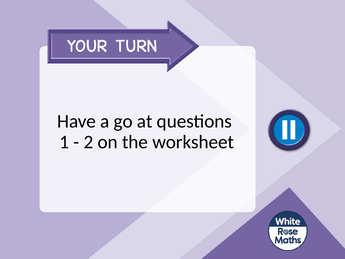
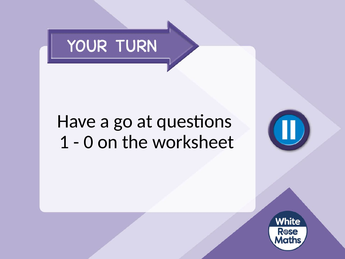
2: 2 -> 0 (88, 142)
